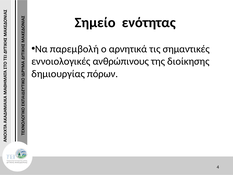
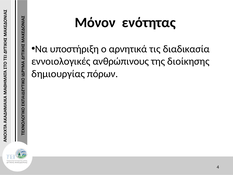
Σημείο: Σημείο -> Μόνον (95, 23)
παρεμβολή: παρεμβολή -> υποστήριξη (74, 49)
σημαντικές: σημαντικές -> διαδικασία (186, 49)
